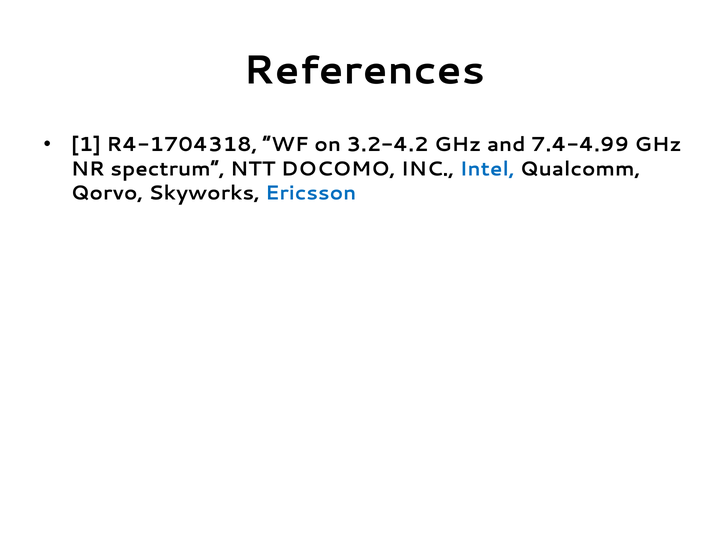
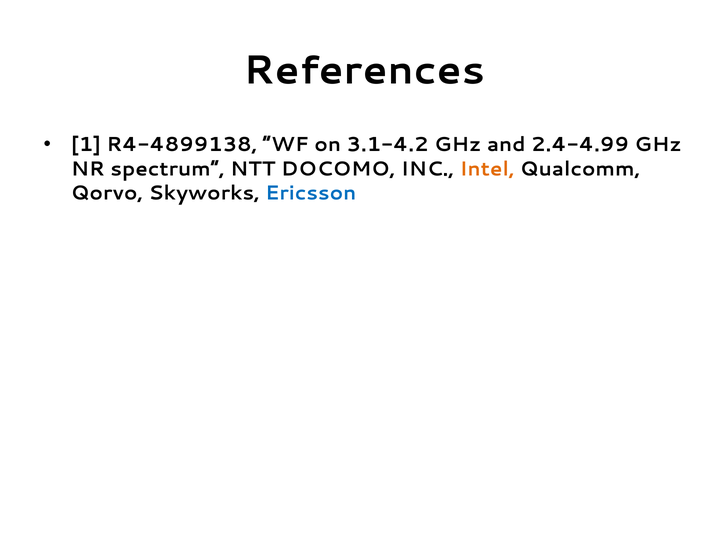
R4-1704318: R4-1704318 -> R4-4899138 (182, 145)
3.2-4.2: 3.2-4.2 -> 3.1-4.2 (388, 145)
7.4-4.99: 7.4-4.99 -> 2.4-4.99 (580, 145)
Intel colour: blue -> orange (487, 169)
